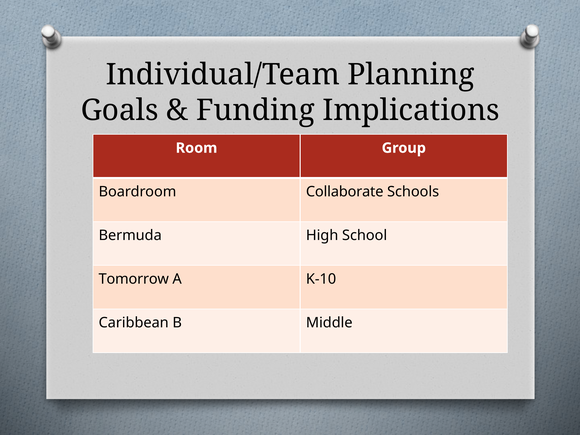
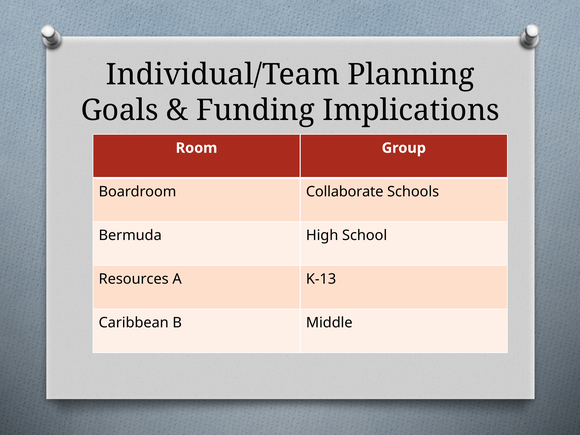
Tomorrow: Tomorrow -> Resources (134, 279)
K-10: K-10 -> K-13 (321, 279)
